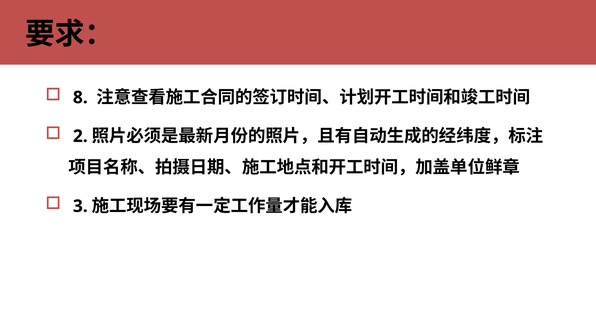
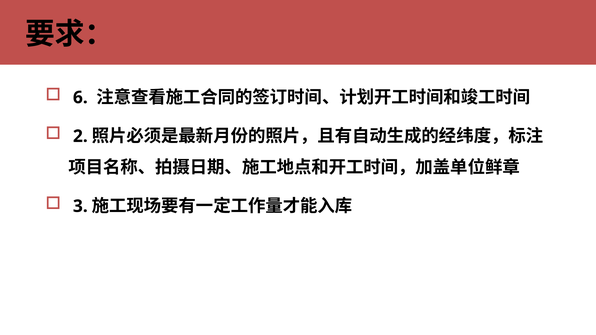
8: 8 -> 6 (80, 98)
